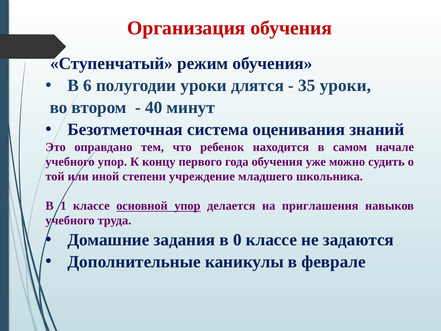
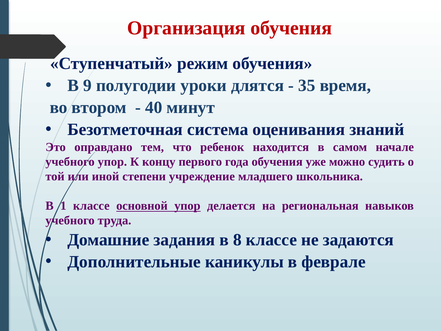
6: 6 -> 9 (87, 85)
35 уроки: уроки -> время (345, 85)
приглашения: приглашения -> региональная (320, 206)
0: 0 -> 8 (237, 240)
